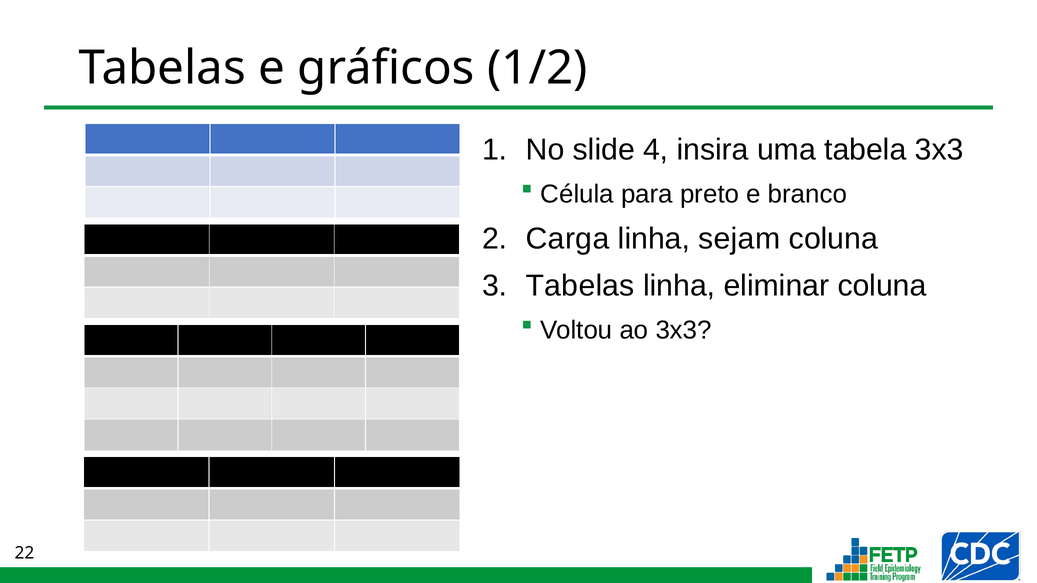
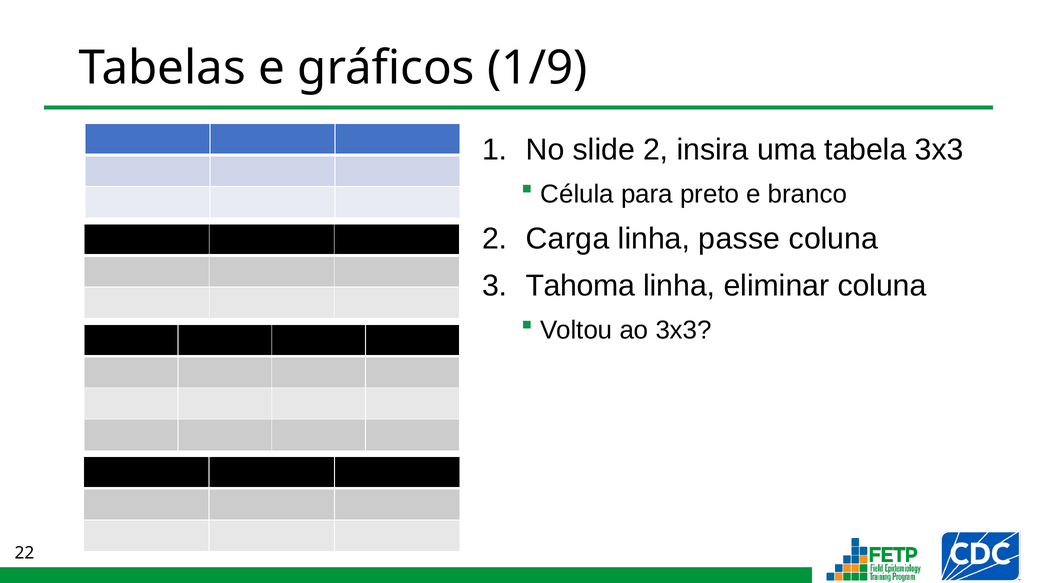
1/2: 1/2 -> 1/9 (537, 68)
slide 4: 4 -> 2 (656, 150)
sejam: sejam -> passe (739, 239)
Tabelas: Tabelas -> Tahoma (580, 286)
